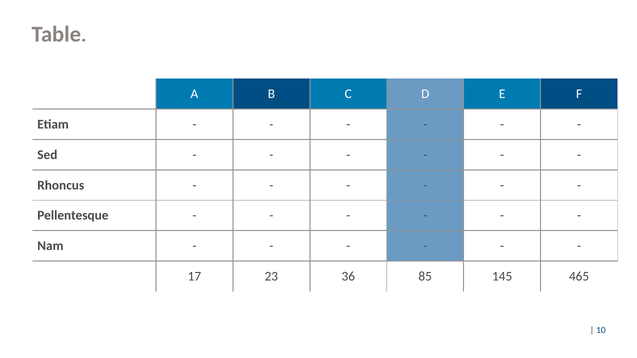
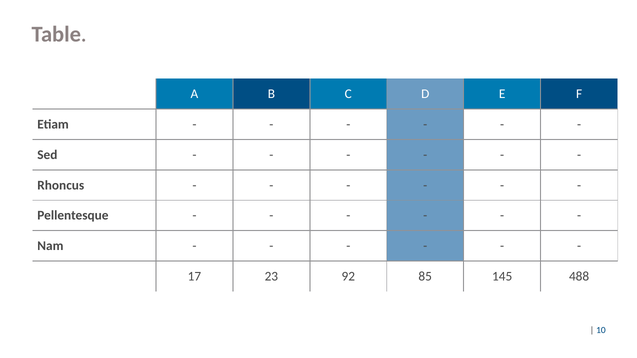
36: 36 -> 92 (348, 277)
465: 465 -> 488 (579, 277)
